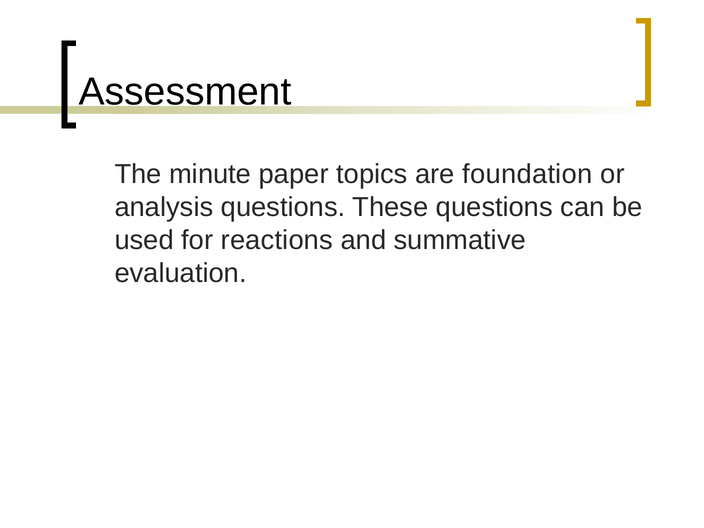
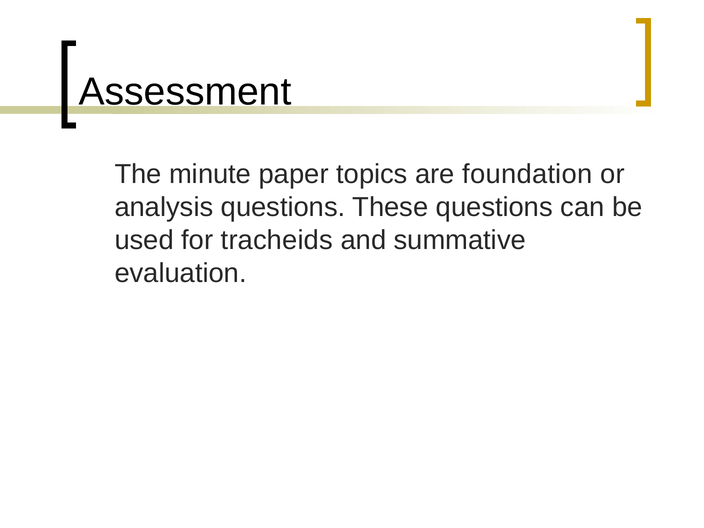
reactions: reactions -> tracheids (277, 240)
